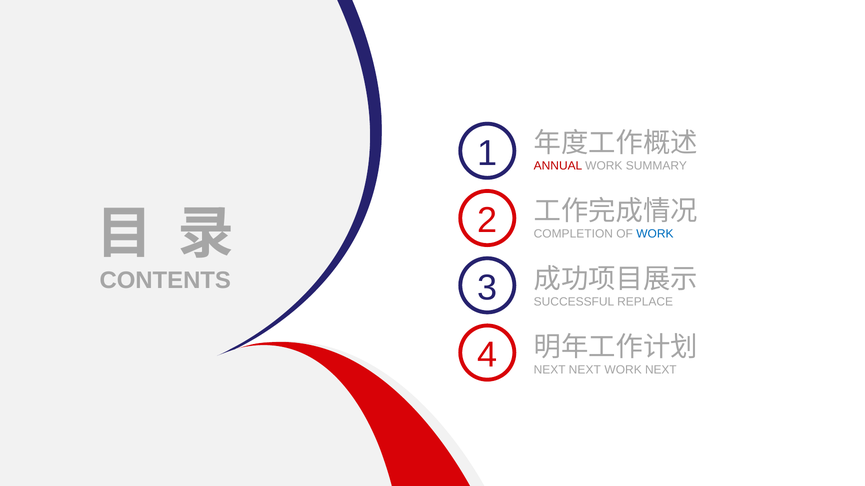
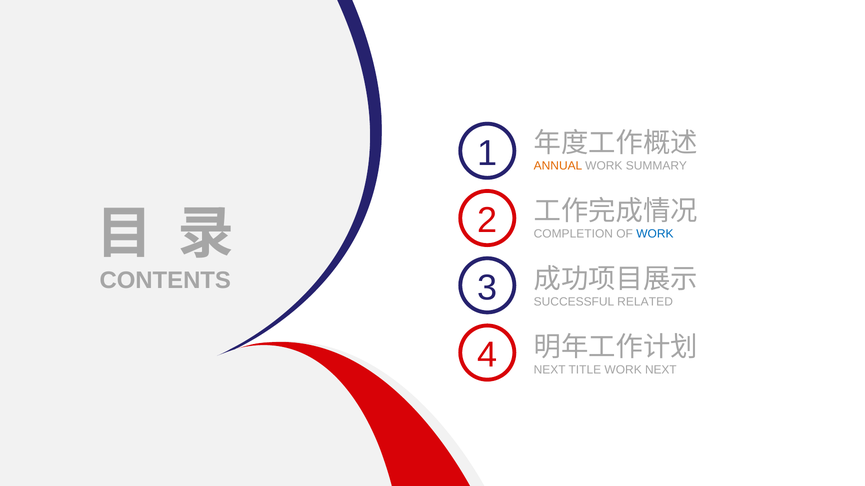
ANNUAL colour: red -> orange (558, 166)
REPLACE: REPLACE -> RELATED (645, 302)
NEXT NEXT: NEXT -> TITLE (585, 370)
